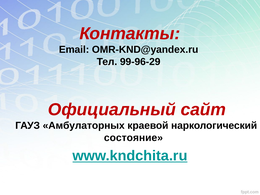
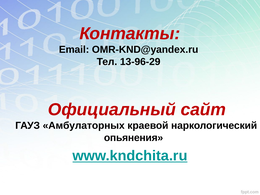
99-96-29: 99-96-29 -> 13-96-29 (140, 62)
состояние: состояние -> опьянения (134, 138)
